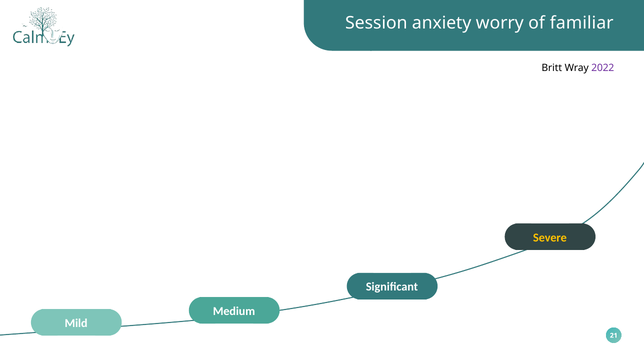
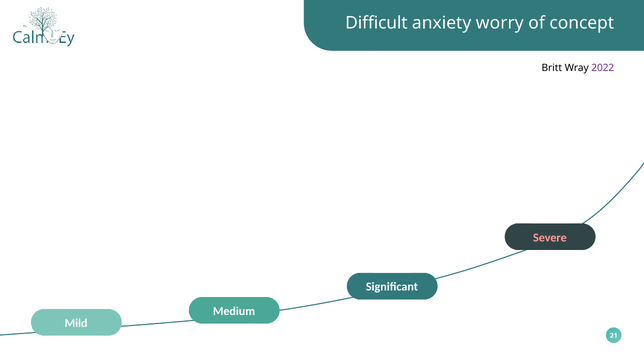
Session: Session -> Difficult (376, 23)
familiar: familiar -> concept (582, 23)
Severe colour: yellow -> pink (550, 238)
